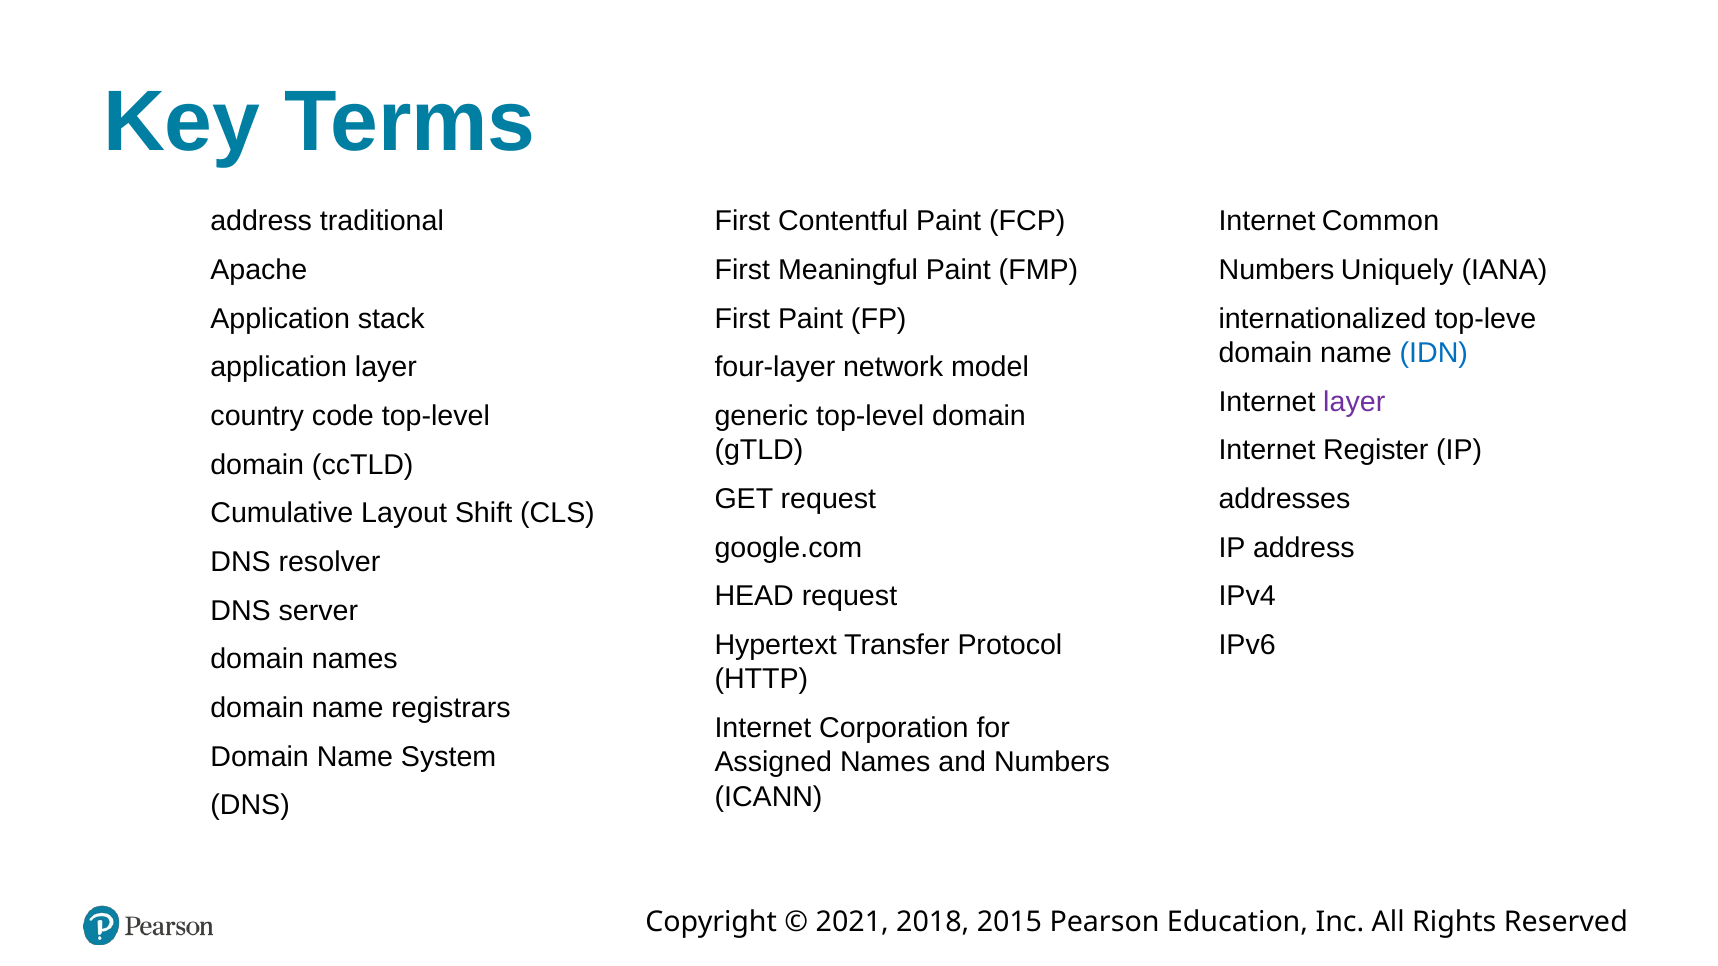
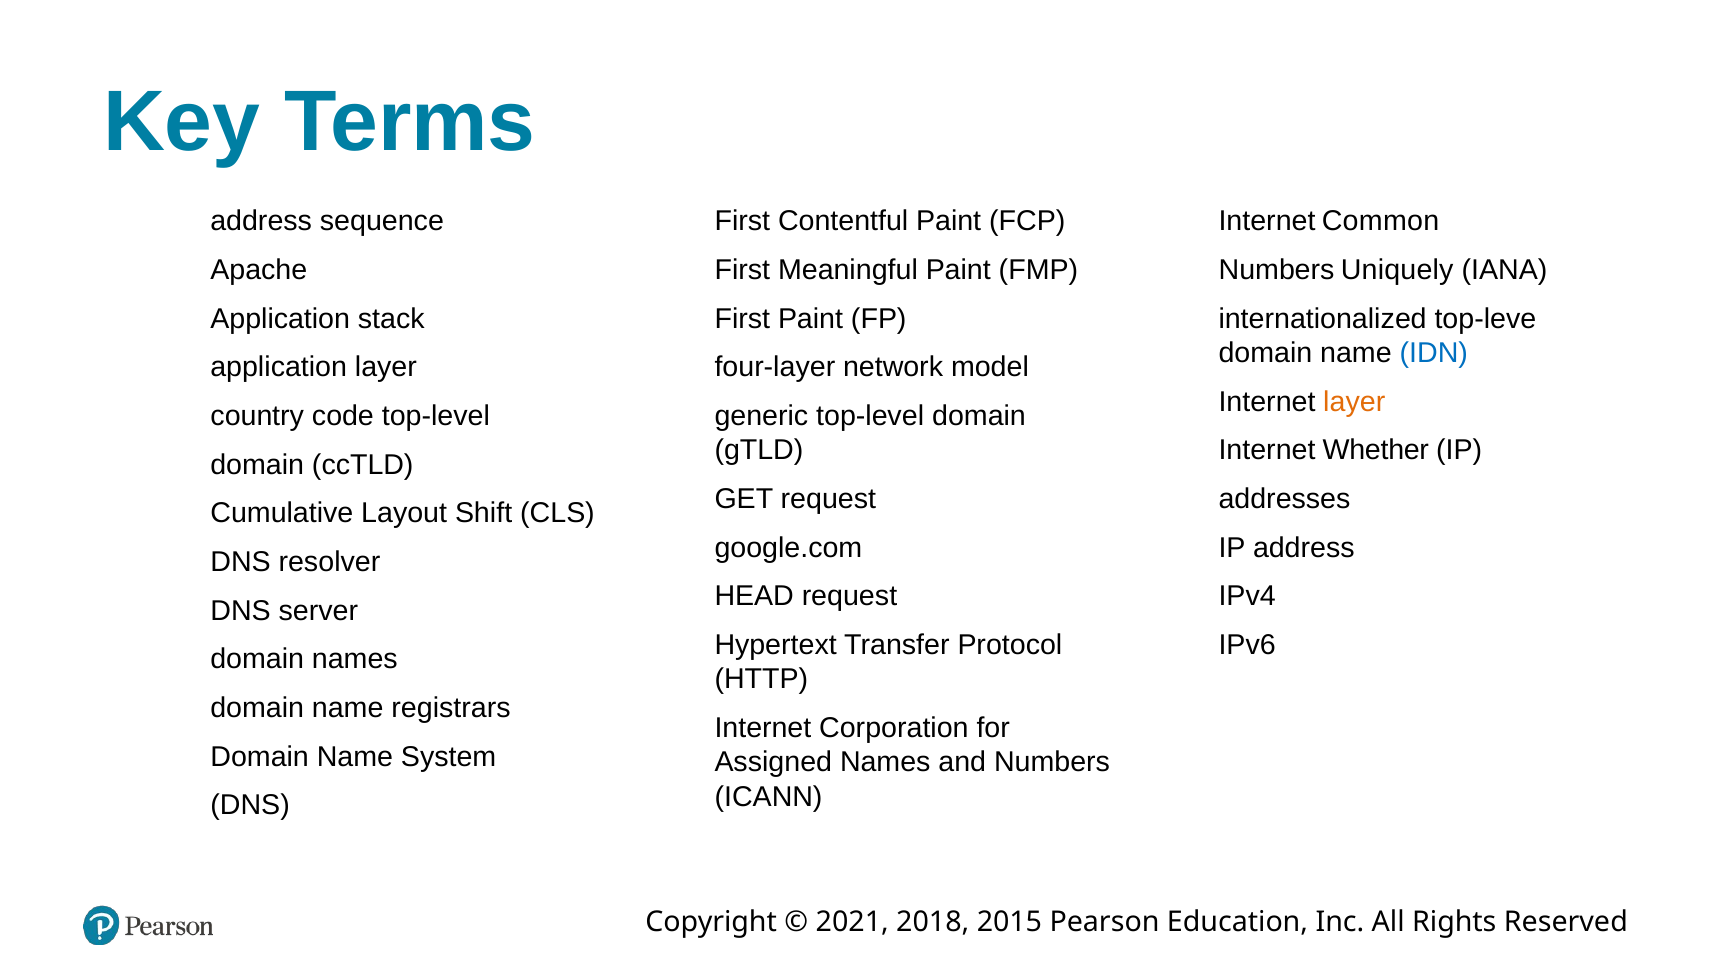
traditional: traditional -> sequence (382, 221)
layer colour: purple -> orange (1354, 402)
Register: Register -> Whether (1376, 450)
